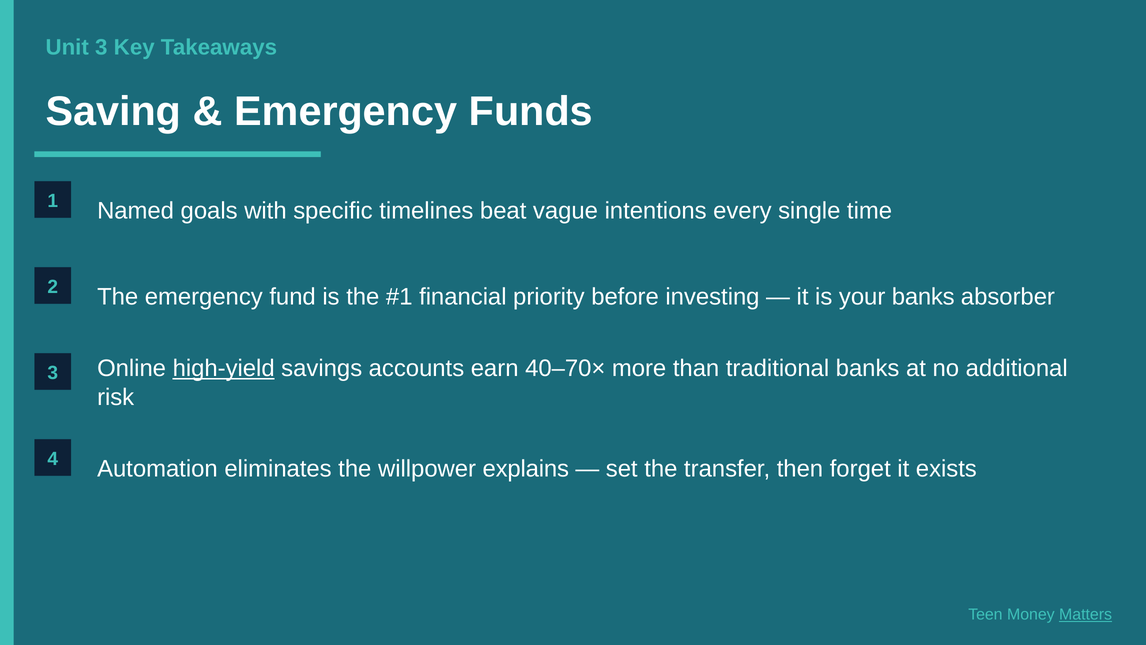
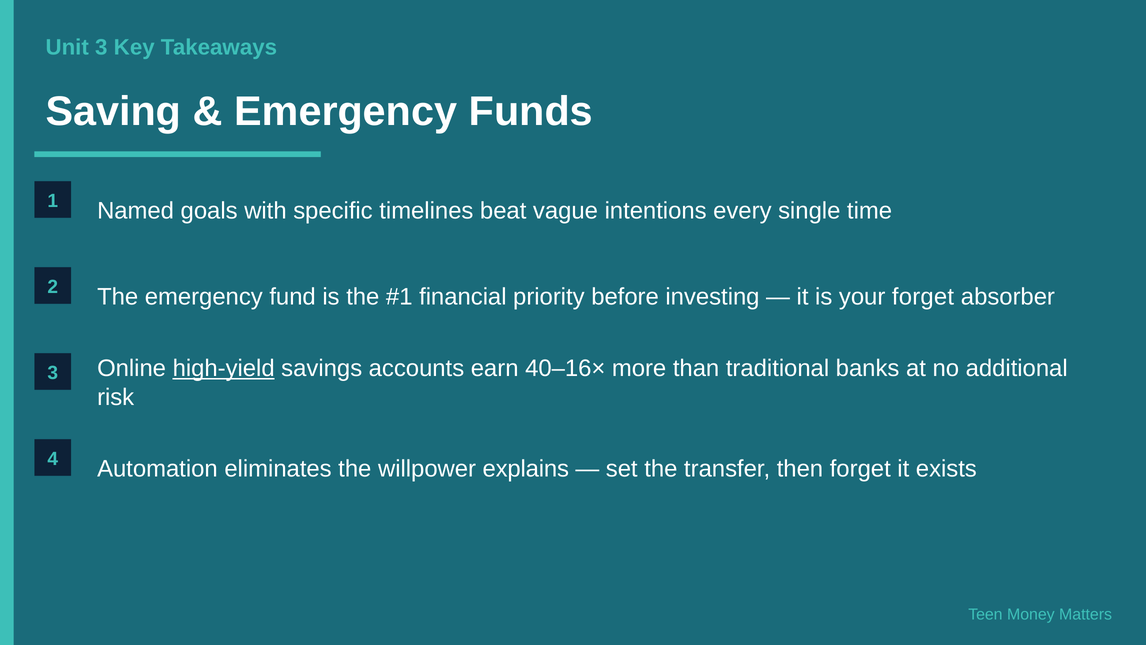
your banks: banks -> forget (923, 297)
40–70×: 40–70× -> 40–16× (565, 368)
Matters underline: present -> none (1086, 614)
